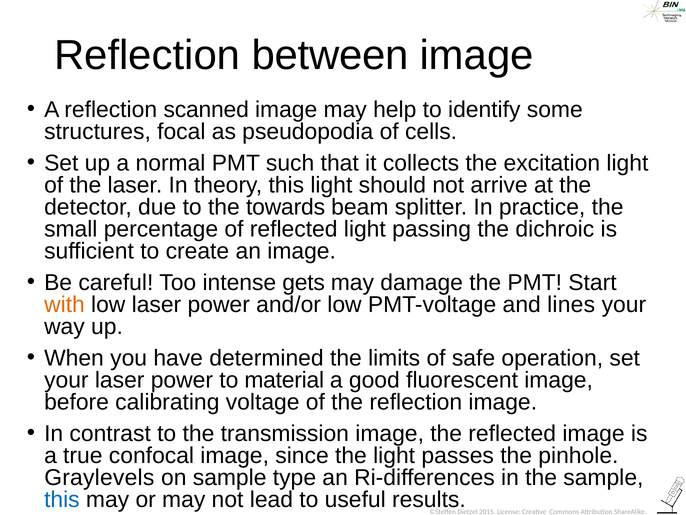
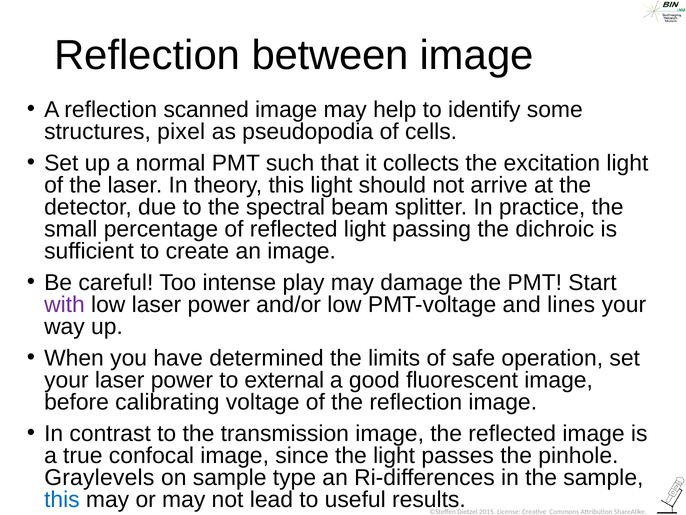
focal: focal -> pixel (181, 132)
towards: towards -> spectral (286, 207)
gets: gets -> play (304, 282)
with colour: orange -> purple (64, 304)
material: material -> external (284, 380)
